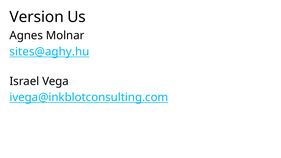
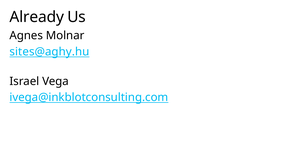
Version: Version -> Already (37, 17)
